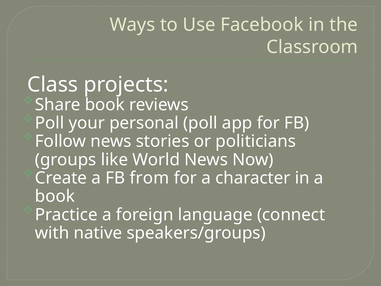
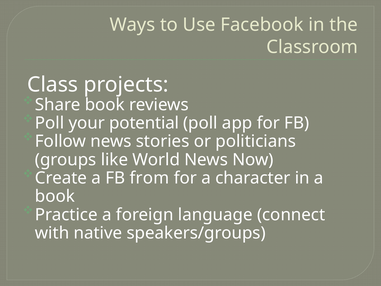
personal: personal -> potential (144, 123)
